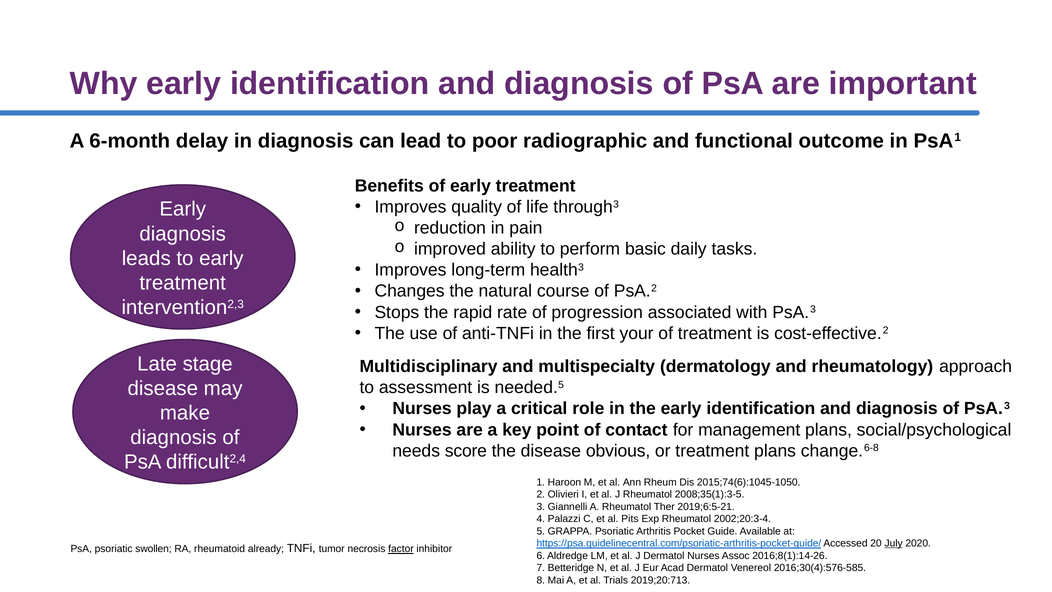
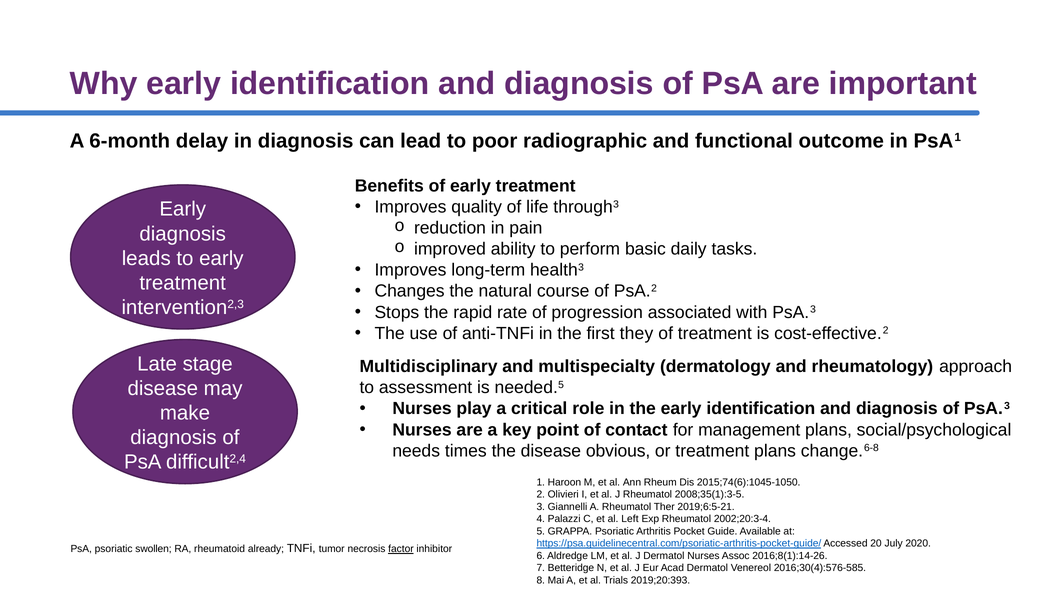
your: your -> they (636, 333)
score: score -> times (466, 451)
Pits: Pits -> Left (630, 519)
July underline: present -> none (894, 543)
2019;20:713: 2019;20:713 -> 2019;20:393 (660, 580)
